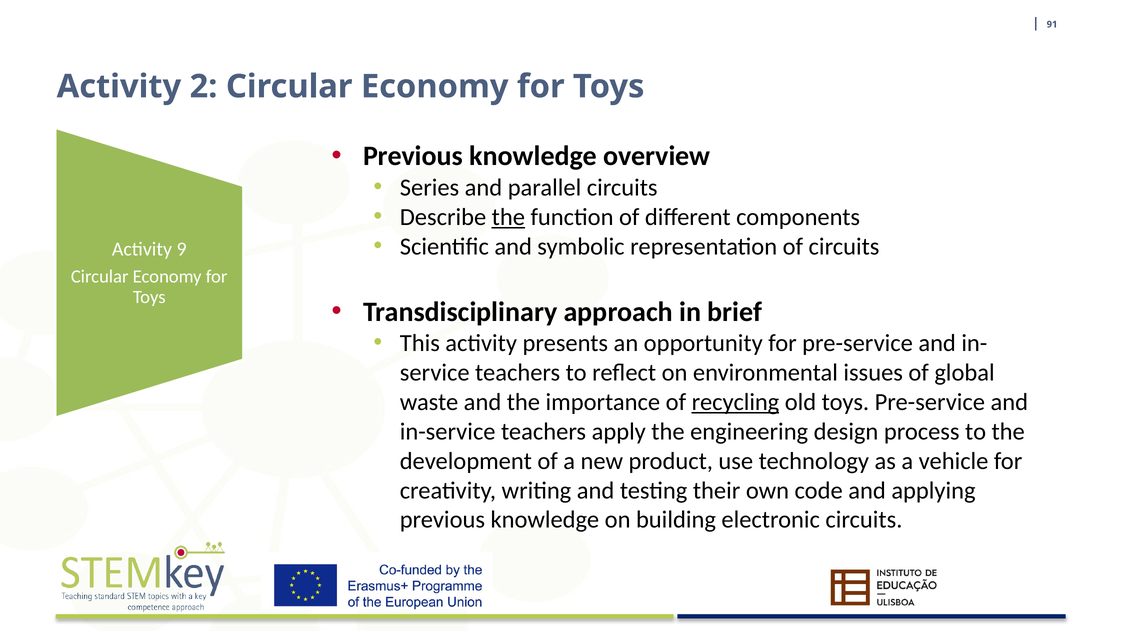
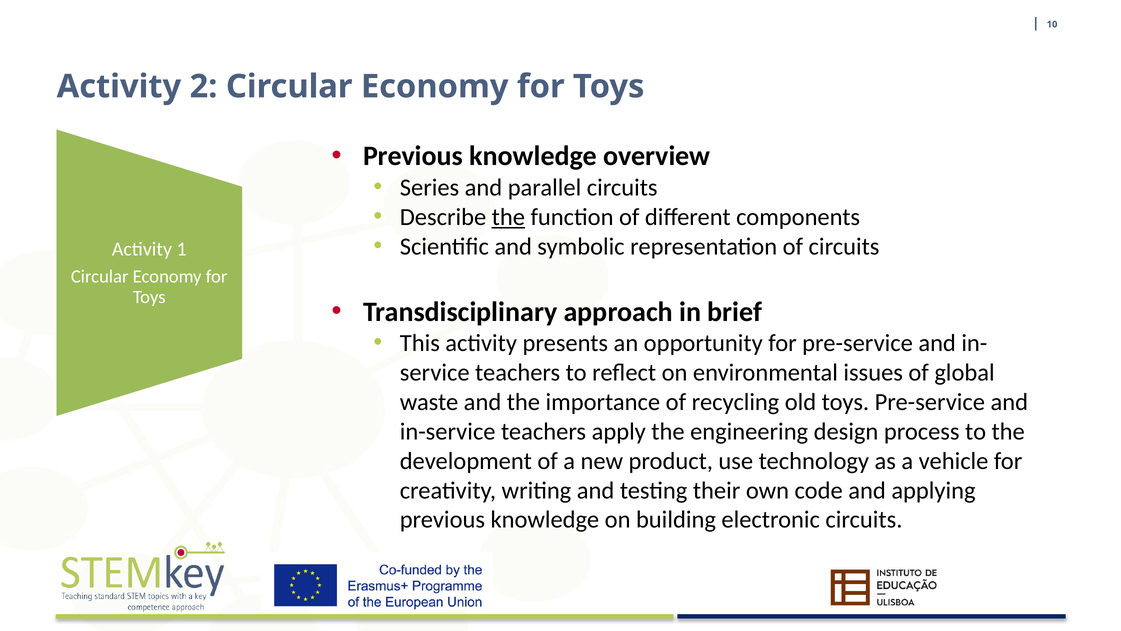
91: 91 -> 10 (1052, 24)
9: 9 -> 1 (182, 249)
recycling underline: present -> none (735, 402)
